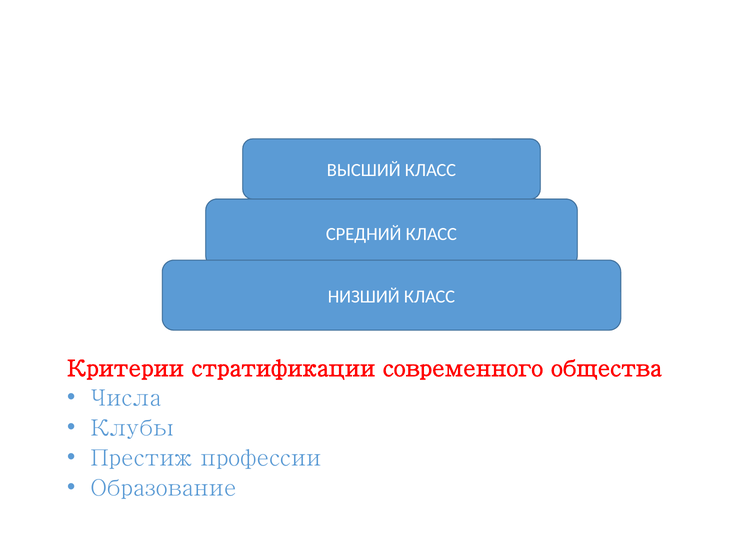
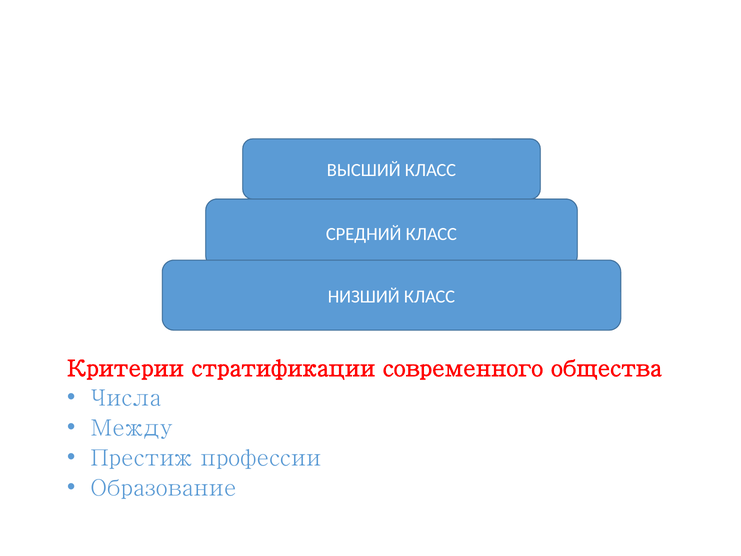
Клубы: Клубы -> Между (132, 428)
